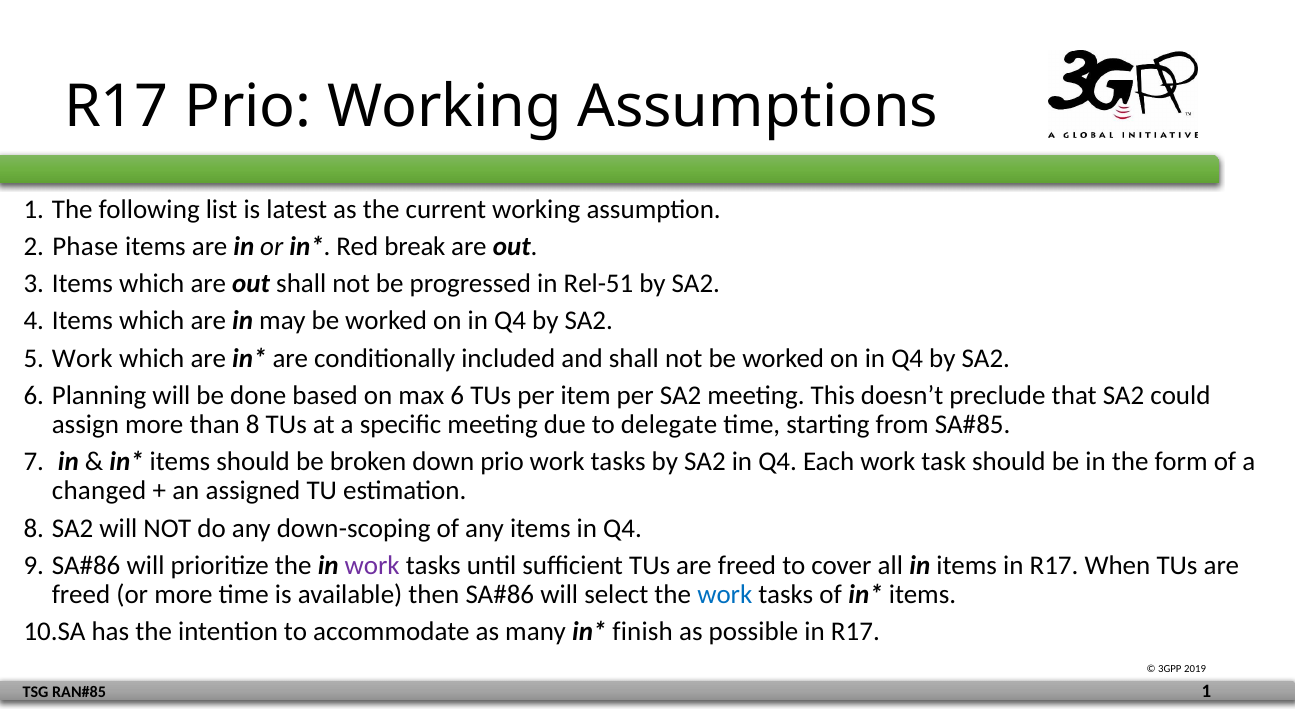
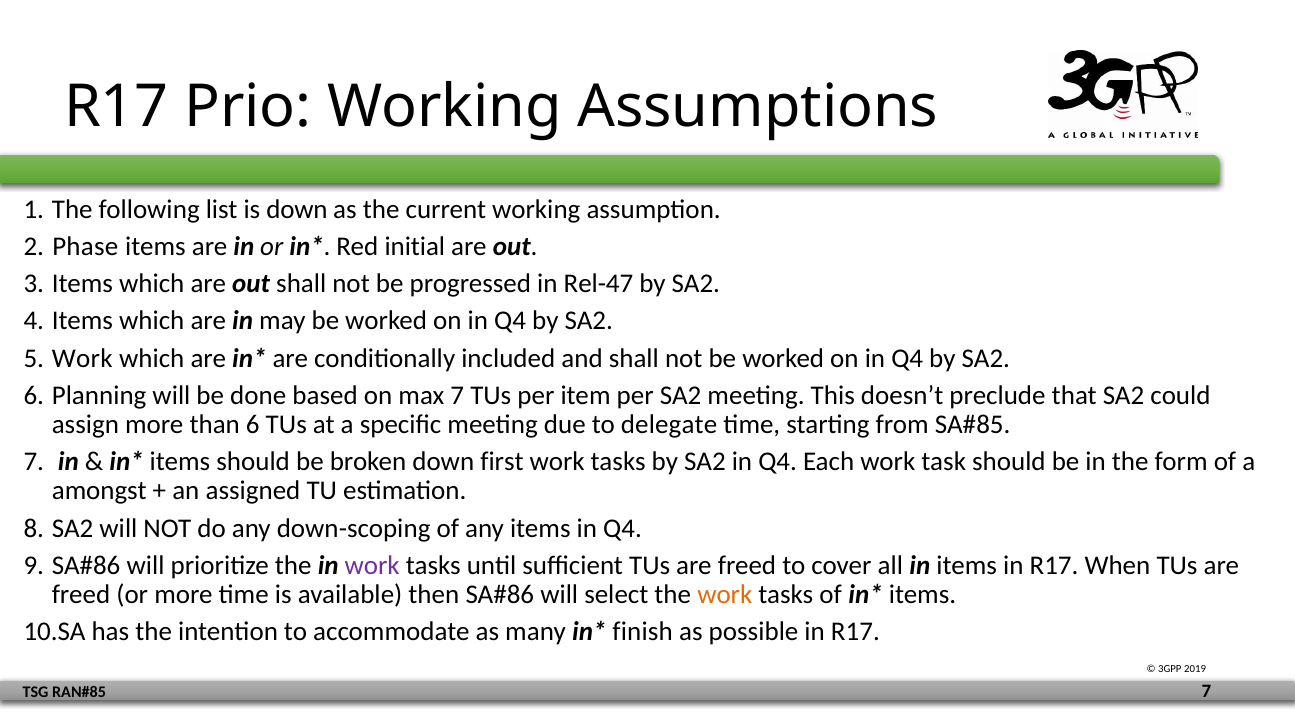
is latest: latest -> down (297, 209)
break: break -> initial (415, 247)
Rel-51: Rel-51 -> Rel-47 (598, 284)
max 6: 6 -> 7 (457, 396)
than 8: 8 -> 6 (253, 425)
down prio: prio -> first (502, 462)
changed: changed -> amongst (99, 491)
work colour: blue -> orange (725, 595)
1: 1 -> 7 (1206, 692)
